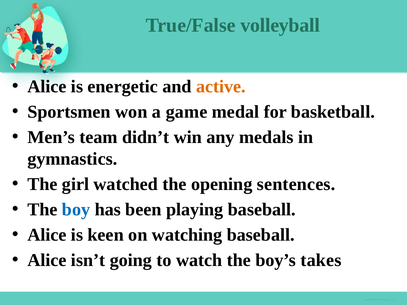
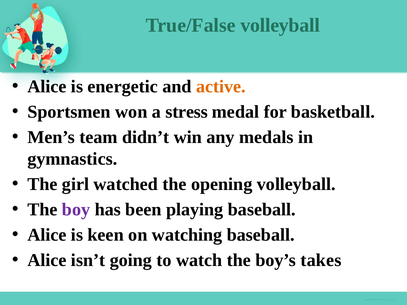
game: game -> stress (187, 112)
opening sentences: sentences -> volleyball (296, 184)
boy colour: blue -> purple (76, 210)
